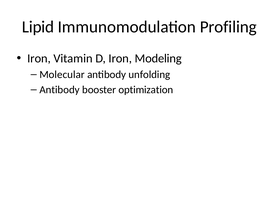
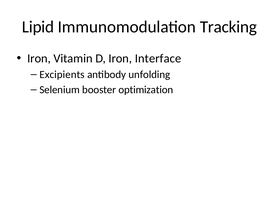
Profiling: Profiling -> Tracking (228, 27)
Modeling: Modeling -> Interface (158, 59)
Molecular: Molecular -> Excipients (62, 75)
Antibody: Antibody -> Selenium (60, 90)
